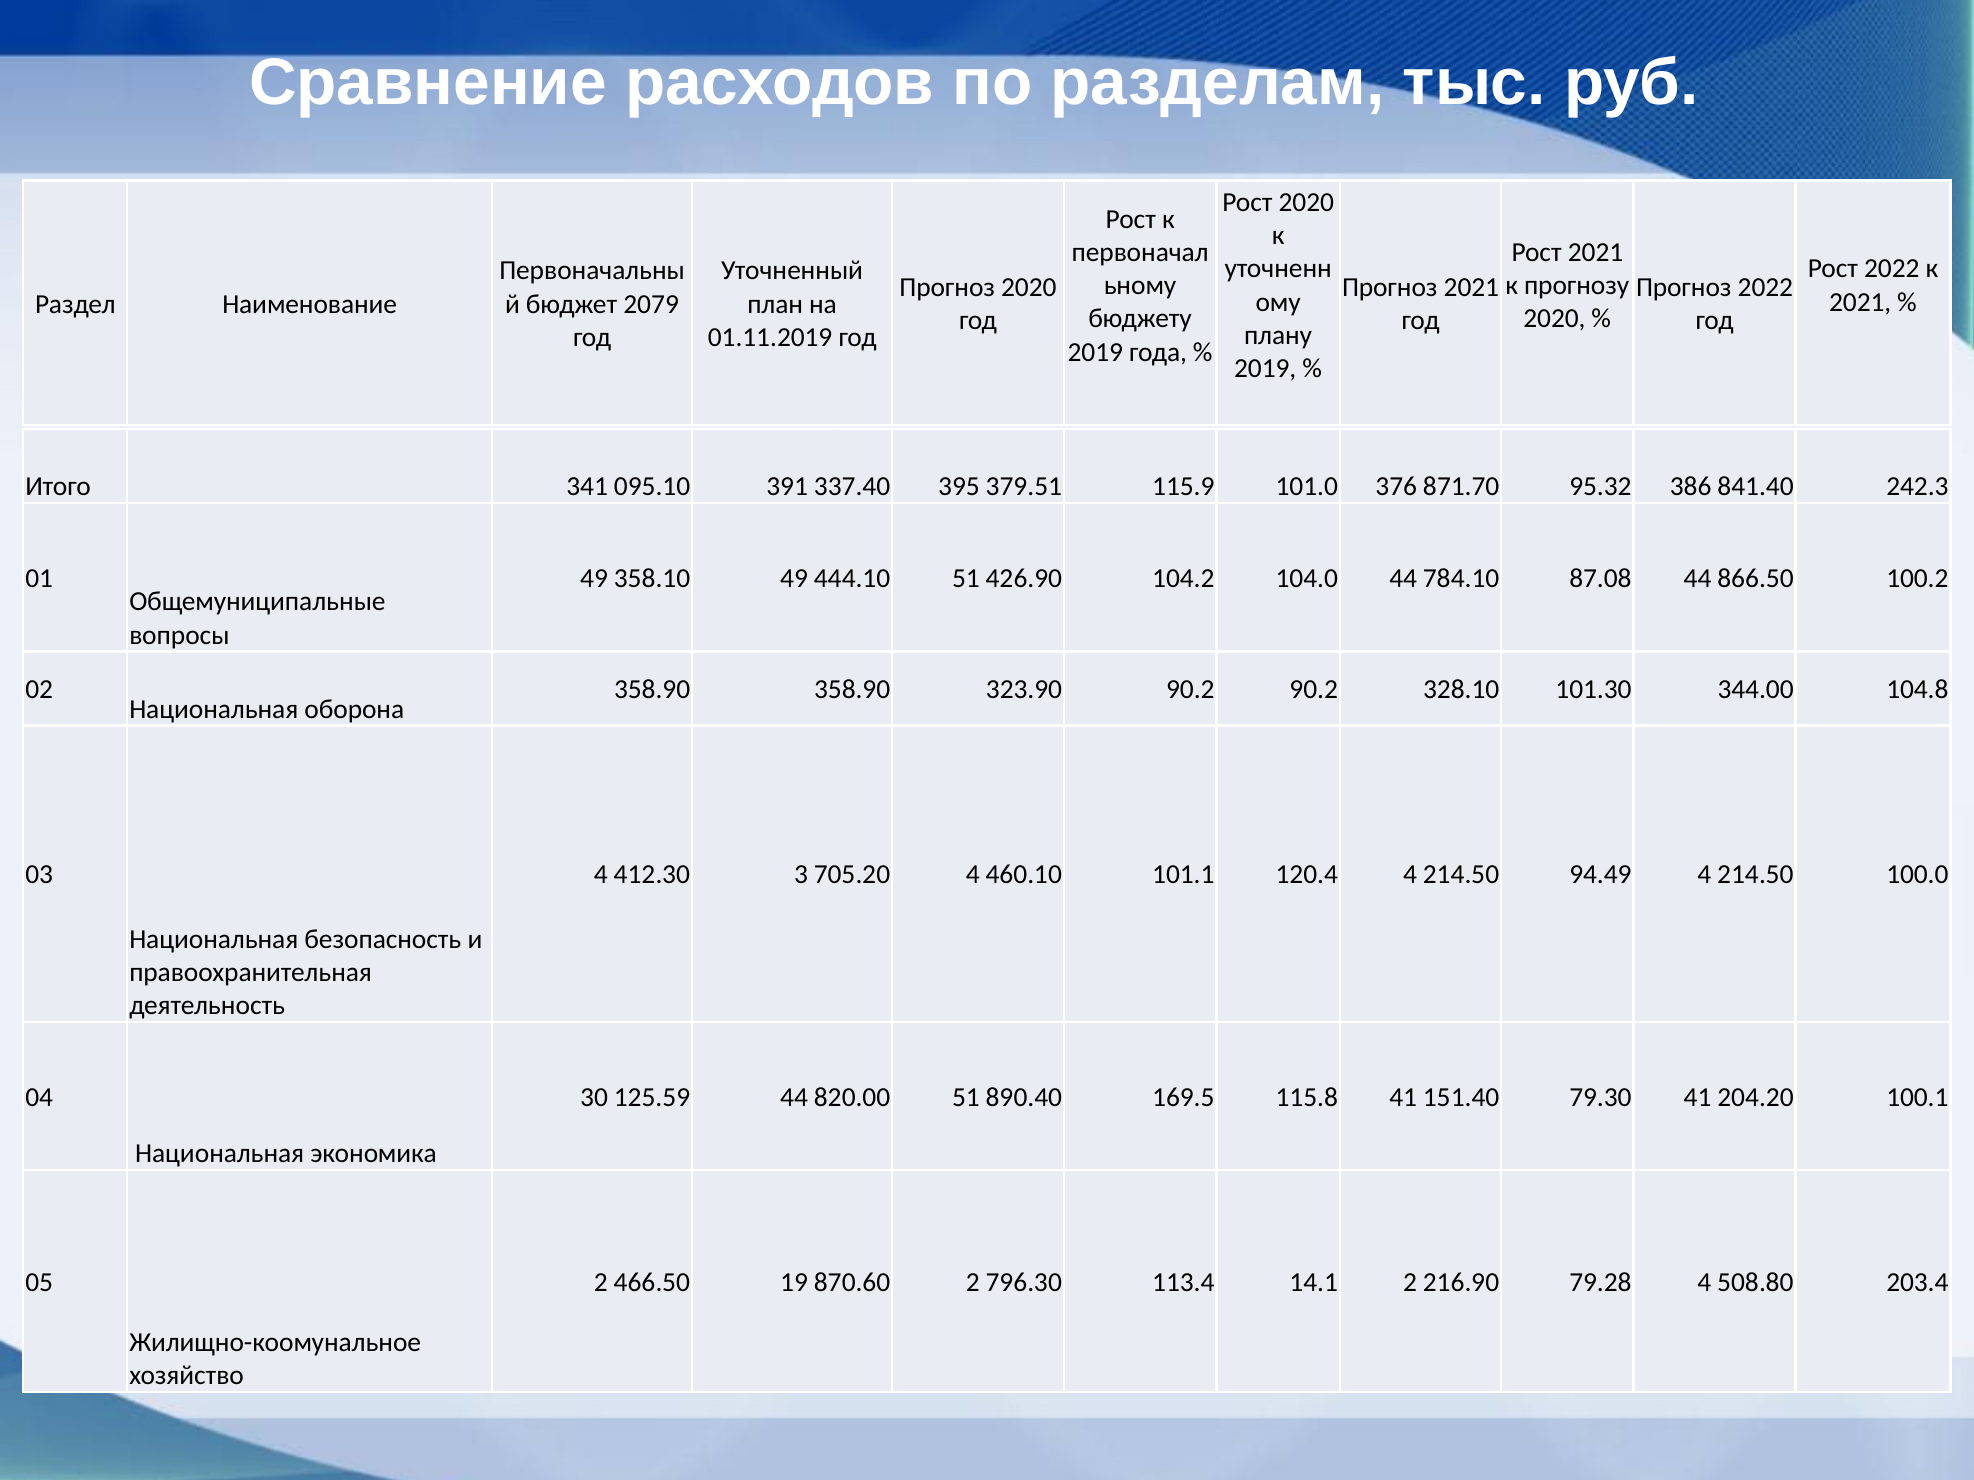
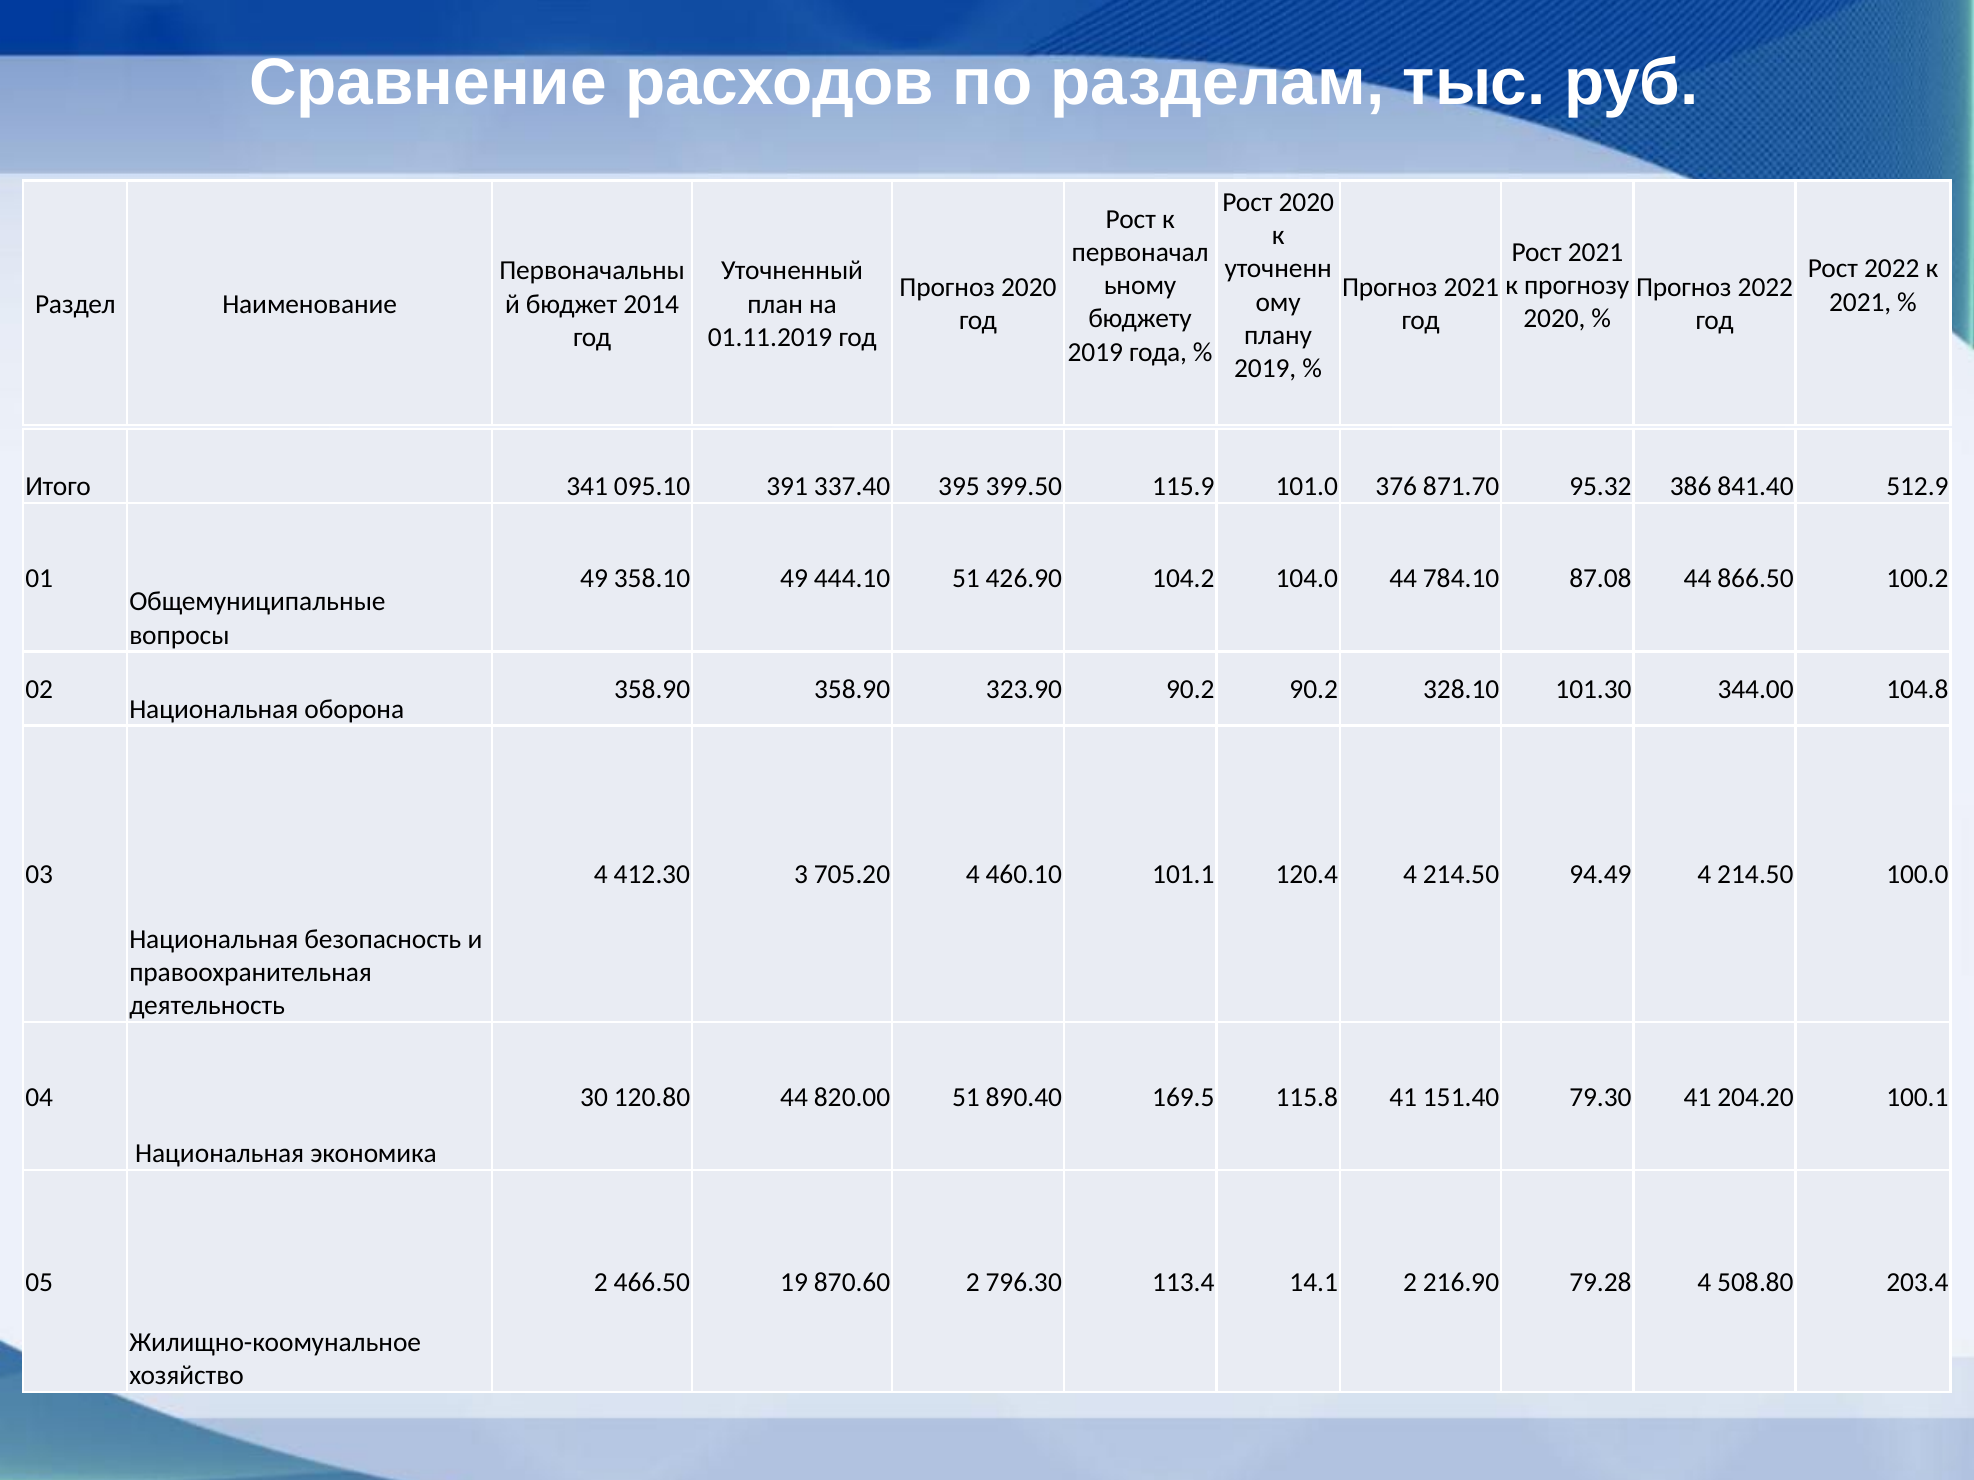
2079: 2079 -> 2014 (651, 304)
379.51: 379.51 -> 399.50 (1024, 487)
242.3: 242.3 -> 512.9 (1917, 487)
125.59: 125.59 -> 120.80 (652, 1098)
